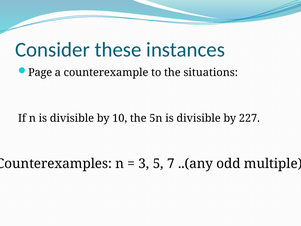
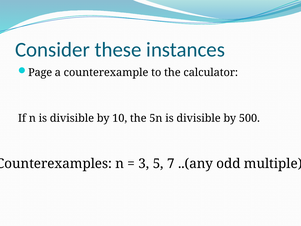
situations: situations -> calculator (211, 72)
227: 227 -> 500 (249, 118)
